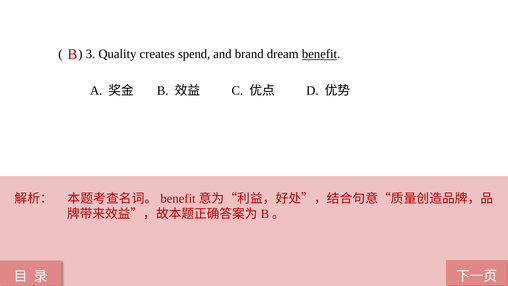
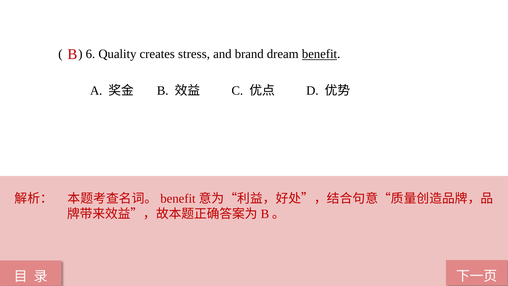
3: 3 -> 6 (90, 54)
spend: spend -> stress (194, 54)
